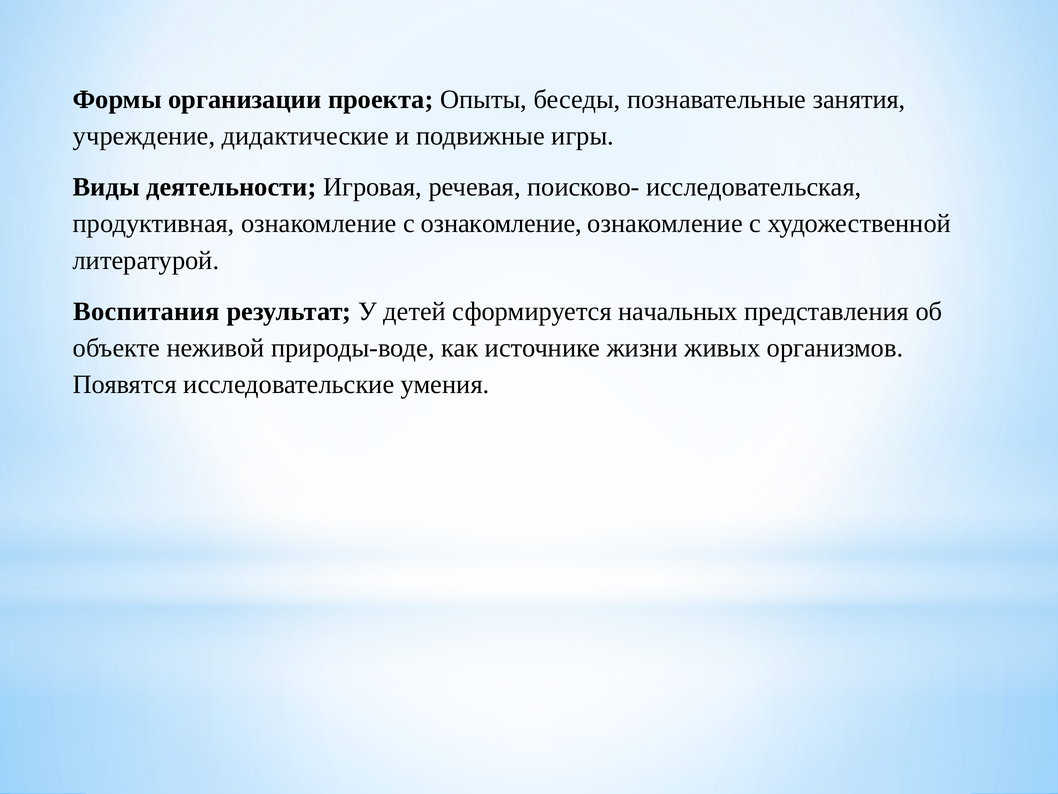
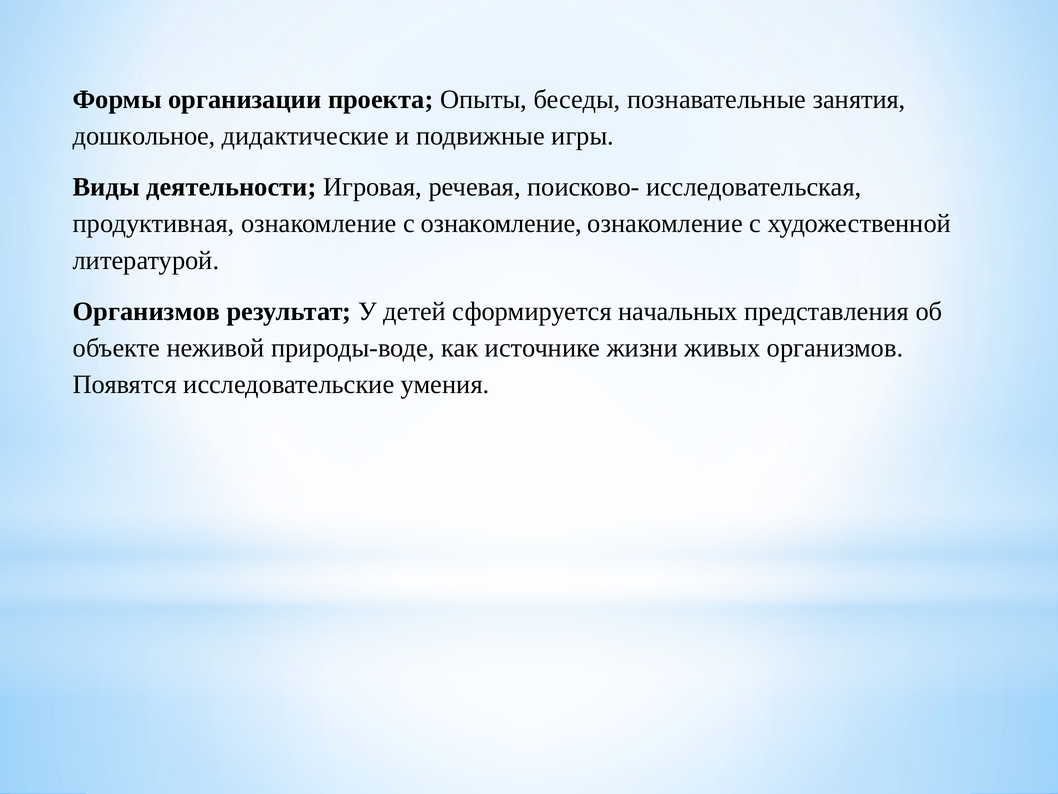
учреждение: учреждение -> дошкольное (144, 136)
Воспитания: Воспитания -> Организмов (147, 311)
